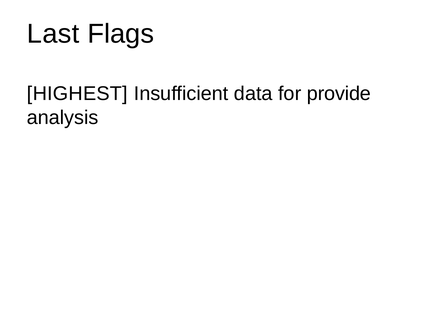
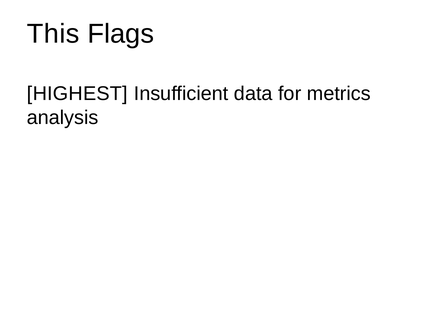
Last: Last -> This (53, 34)
provide: provide -> metrics (339, 94)
